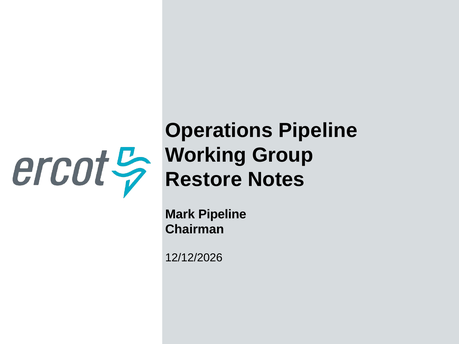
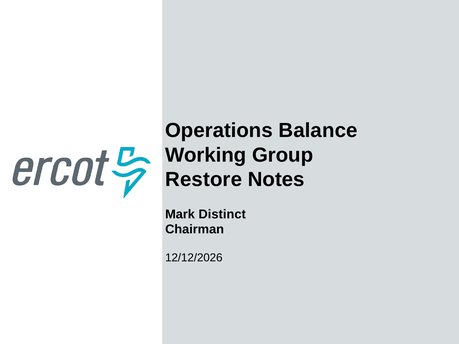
Operations Pipeline: Pipeline -> Balance (318, 131)
Mark Pipeline: Pipeline -> Distinct (222, 214)
